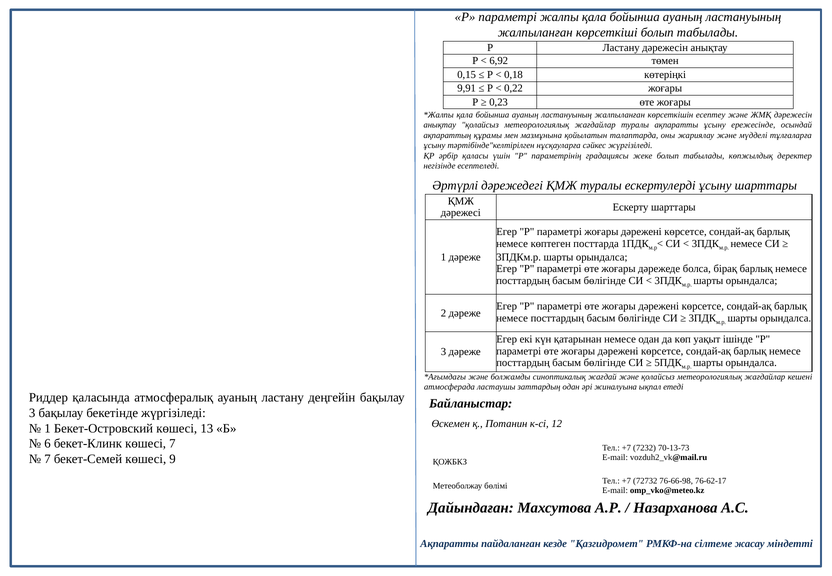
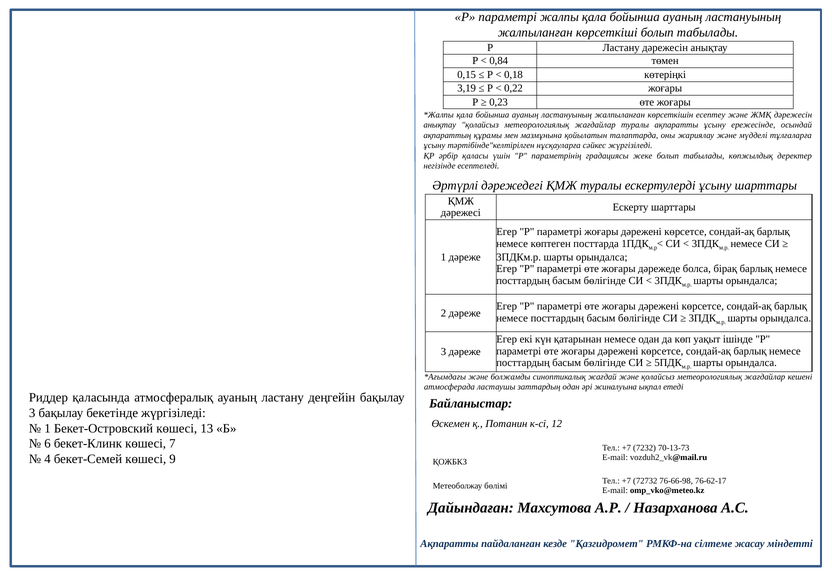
6,92: 6,92 -> 0,84 (499, 61)
9,91: 9,91 -> 3,19 (467, 88)
7: 7 -> 4 (47, 459)
